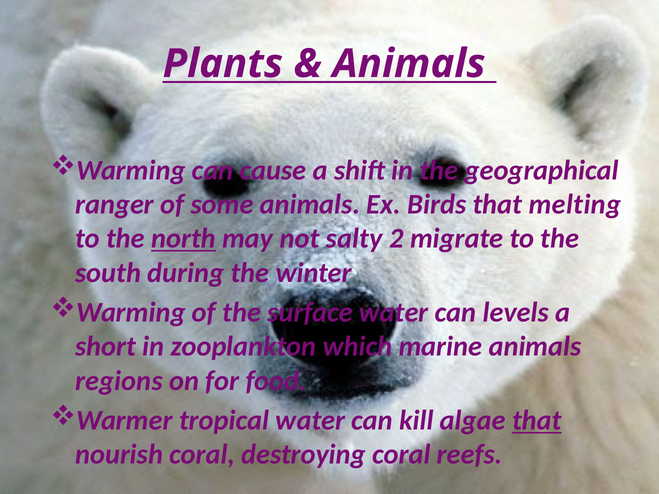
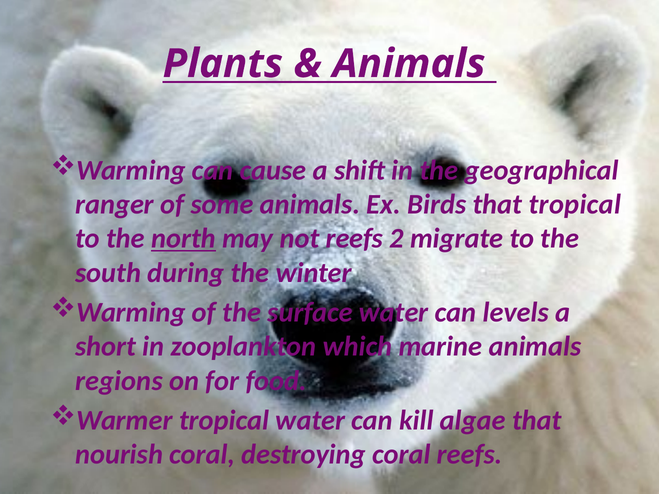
that melting: melting -> tropical (575, 205)
not salty: salty -> reefs (354, 239)
that underline: present -> none (537, 421)
